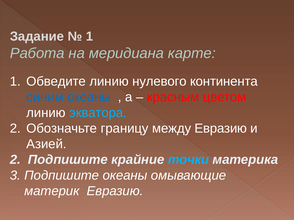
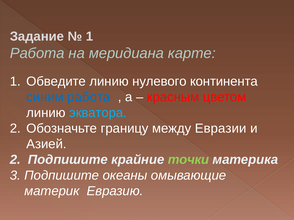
синим океаны: океаны -> работа (89, 97)
между Евразию: Евразию -> Евразии (221, 129)
точки colour: light blue -> light green (189, 160)
